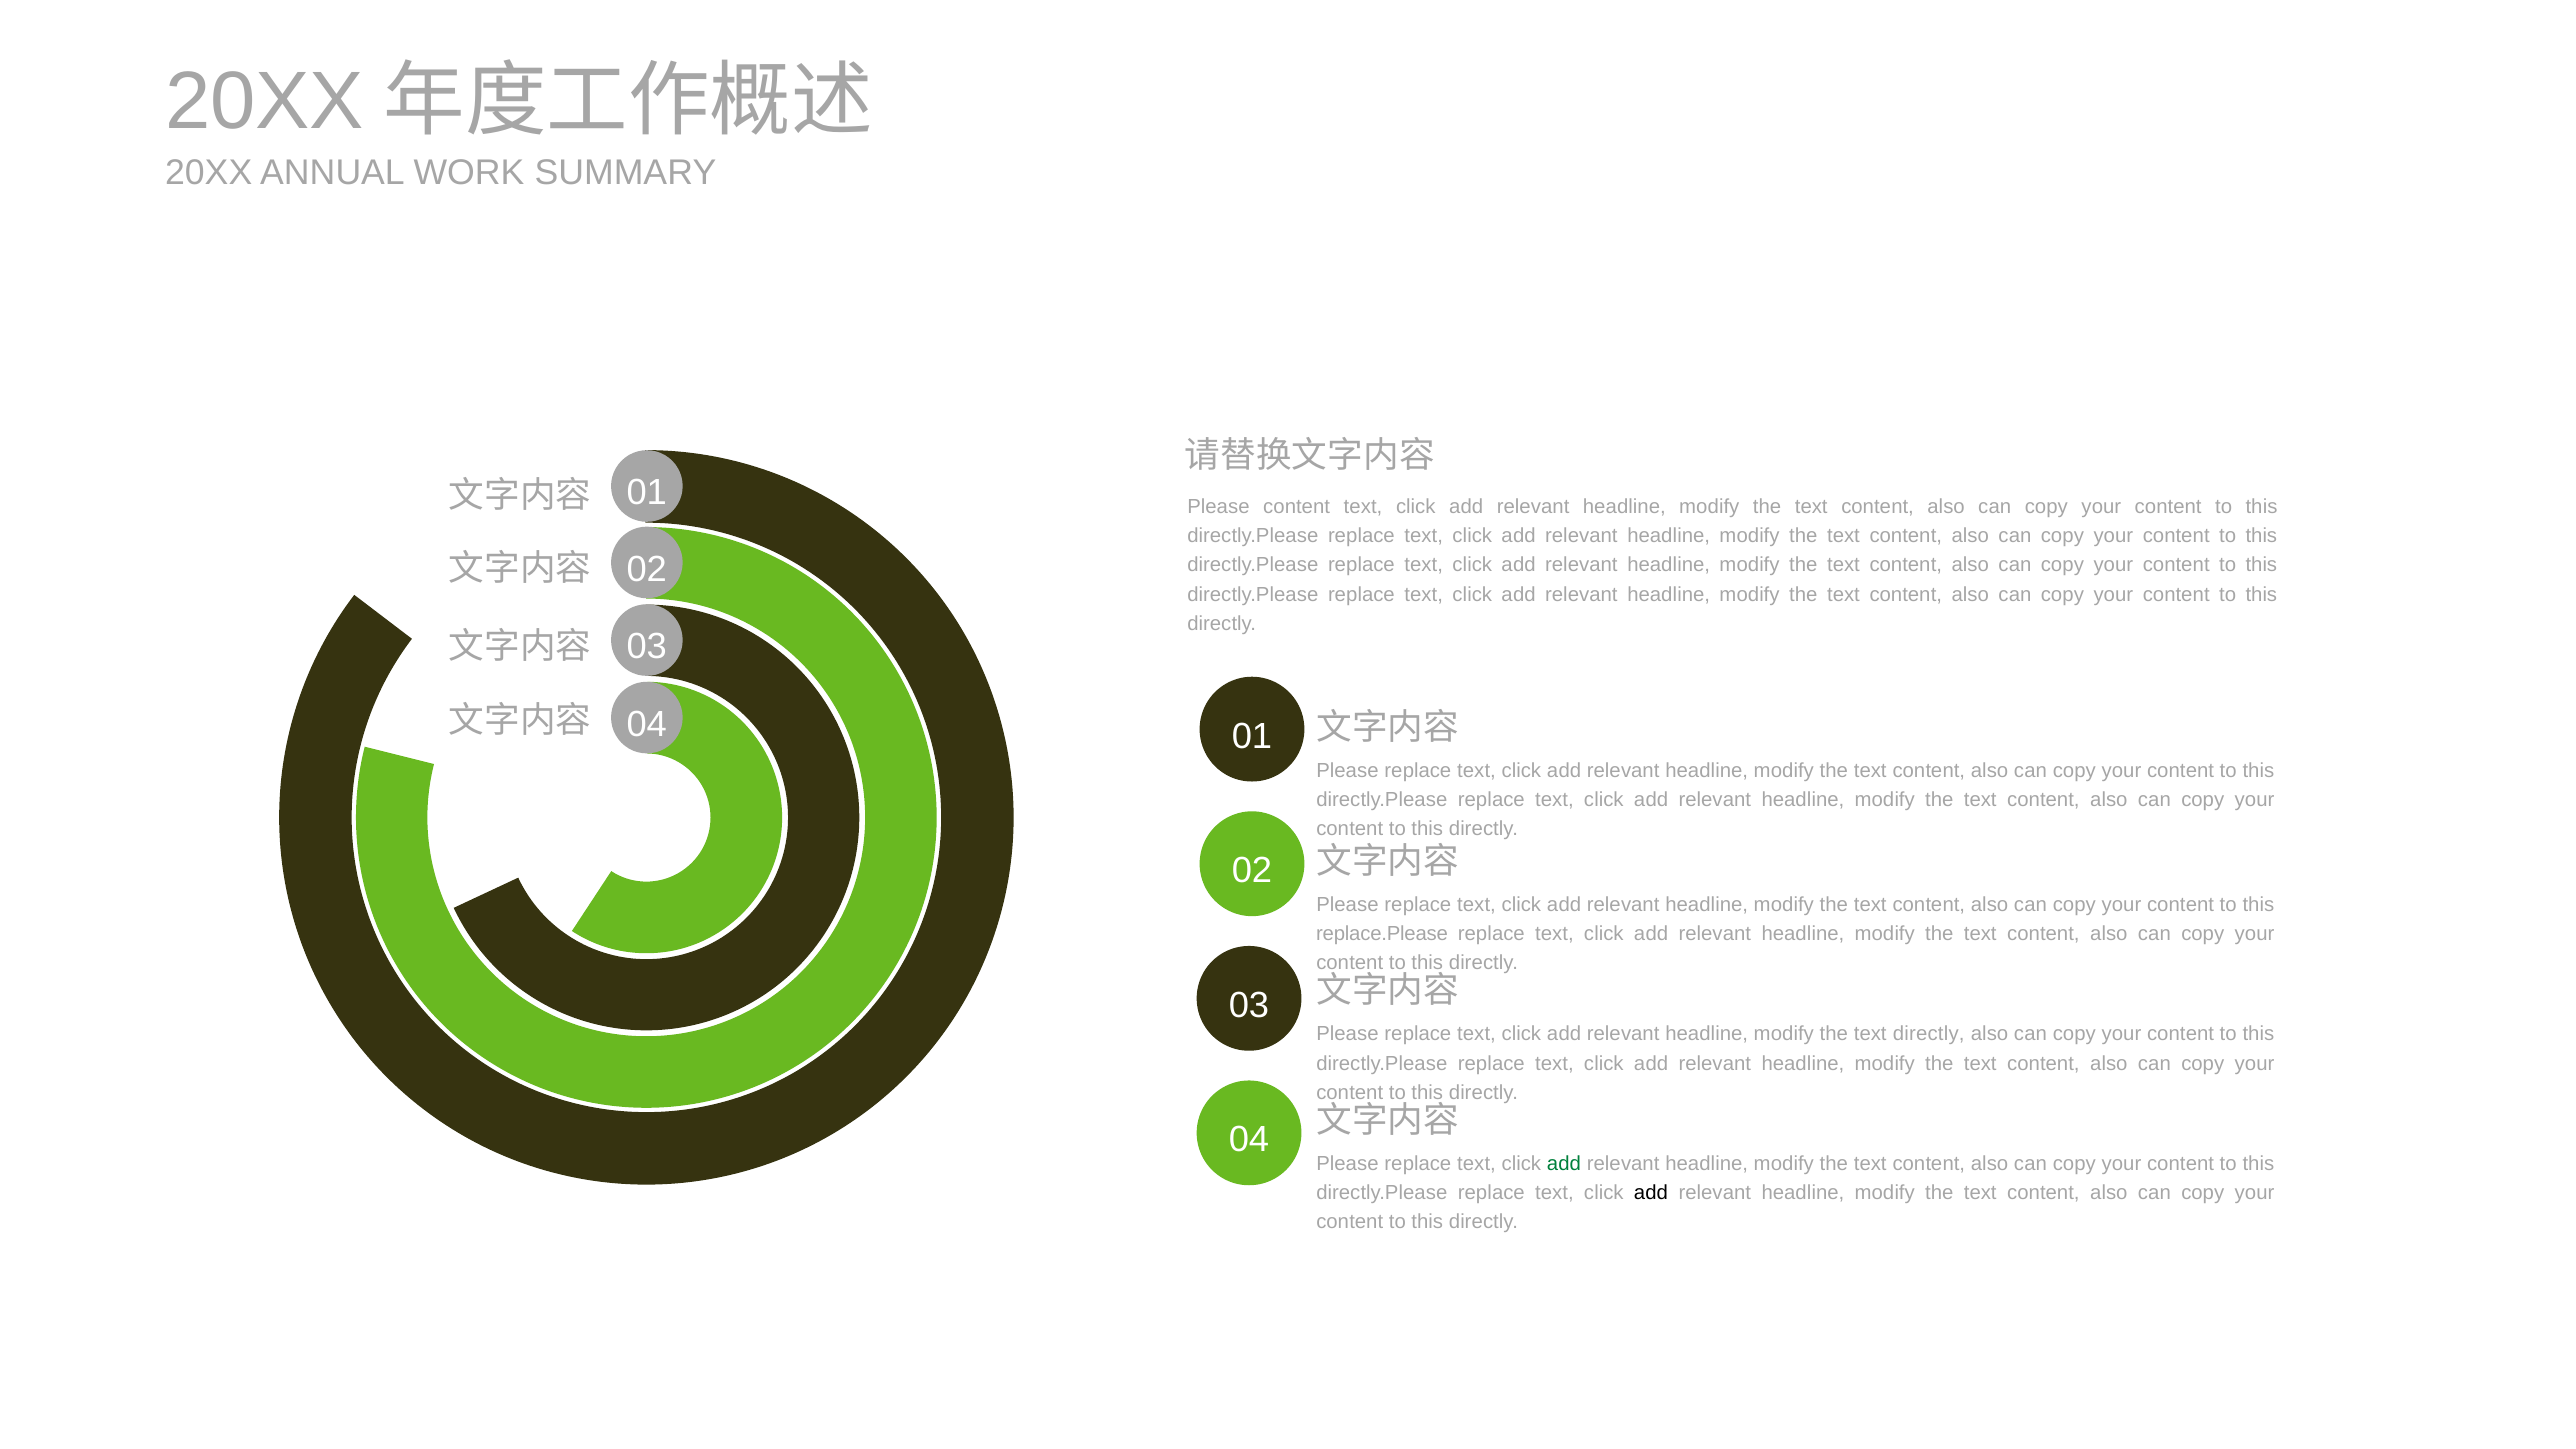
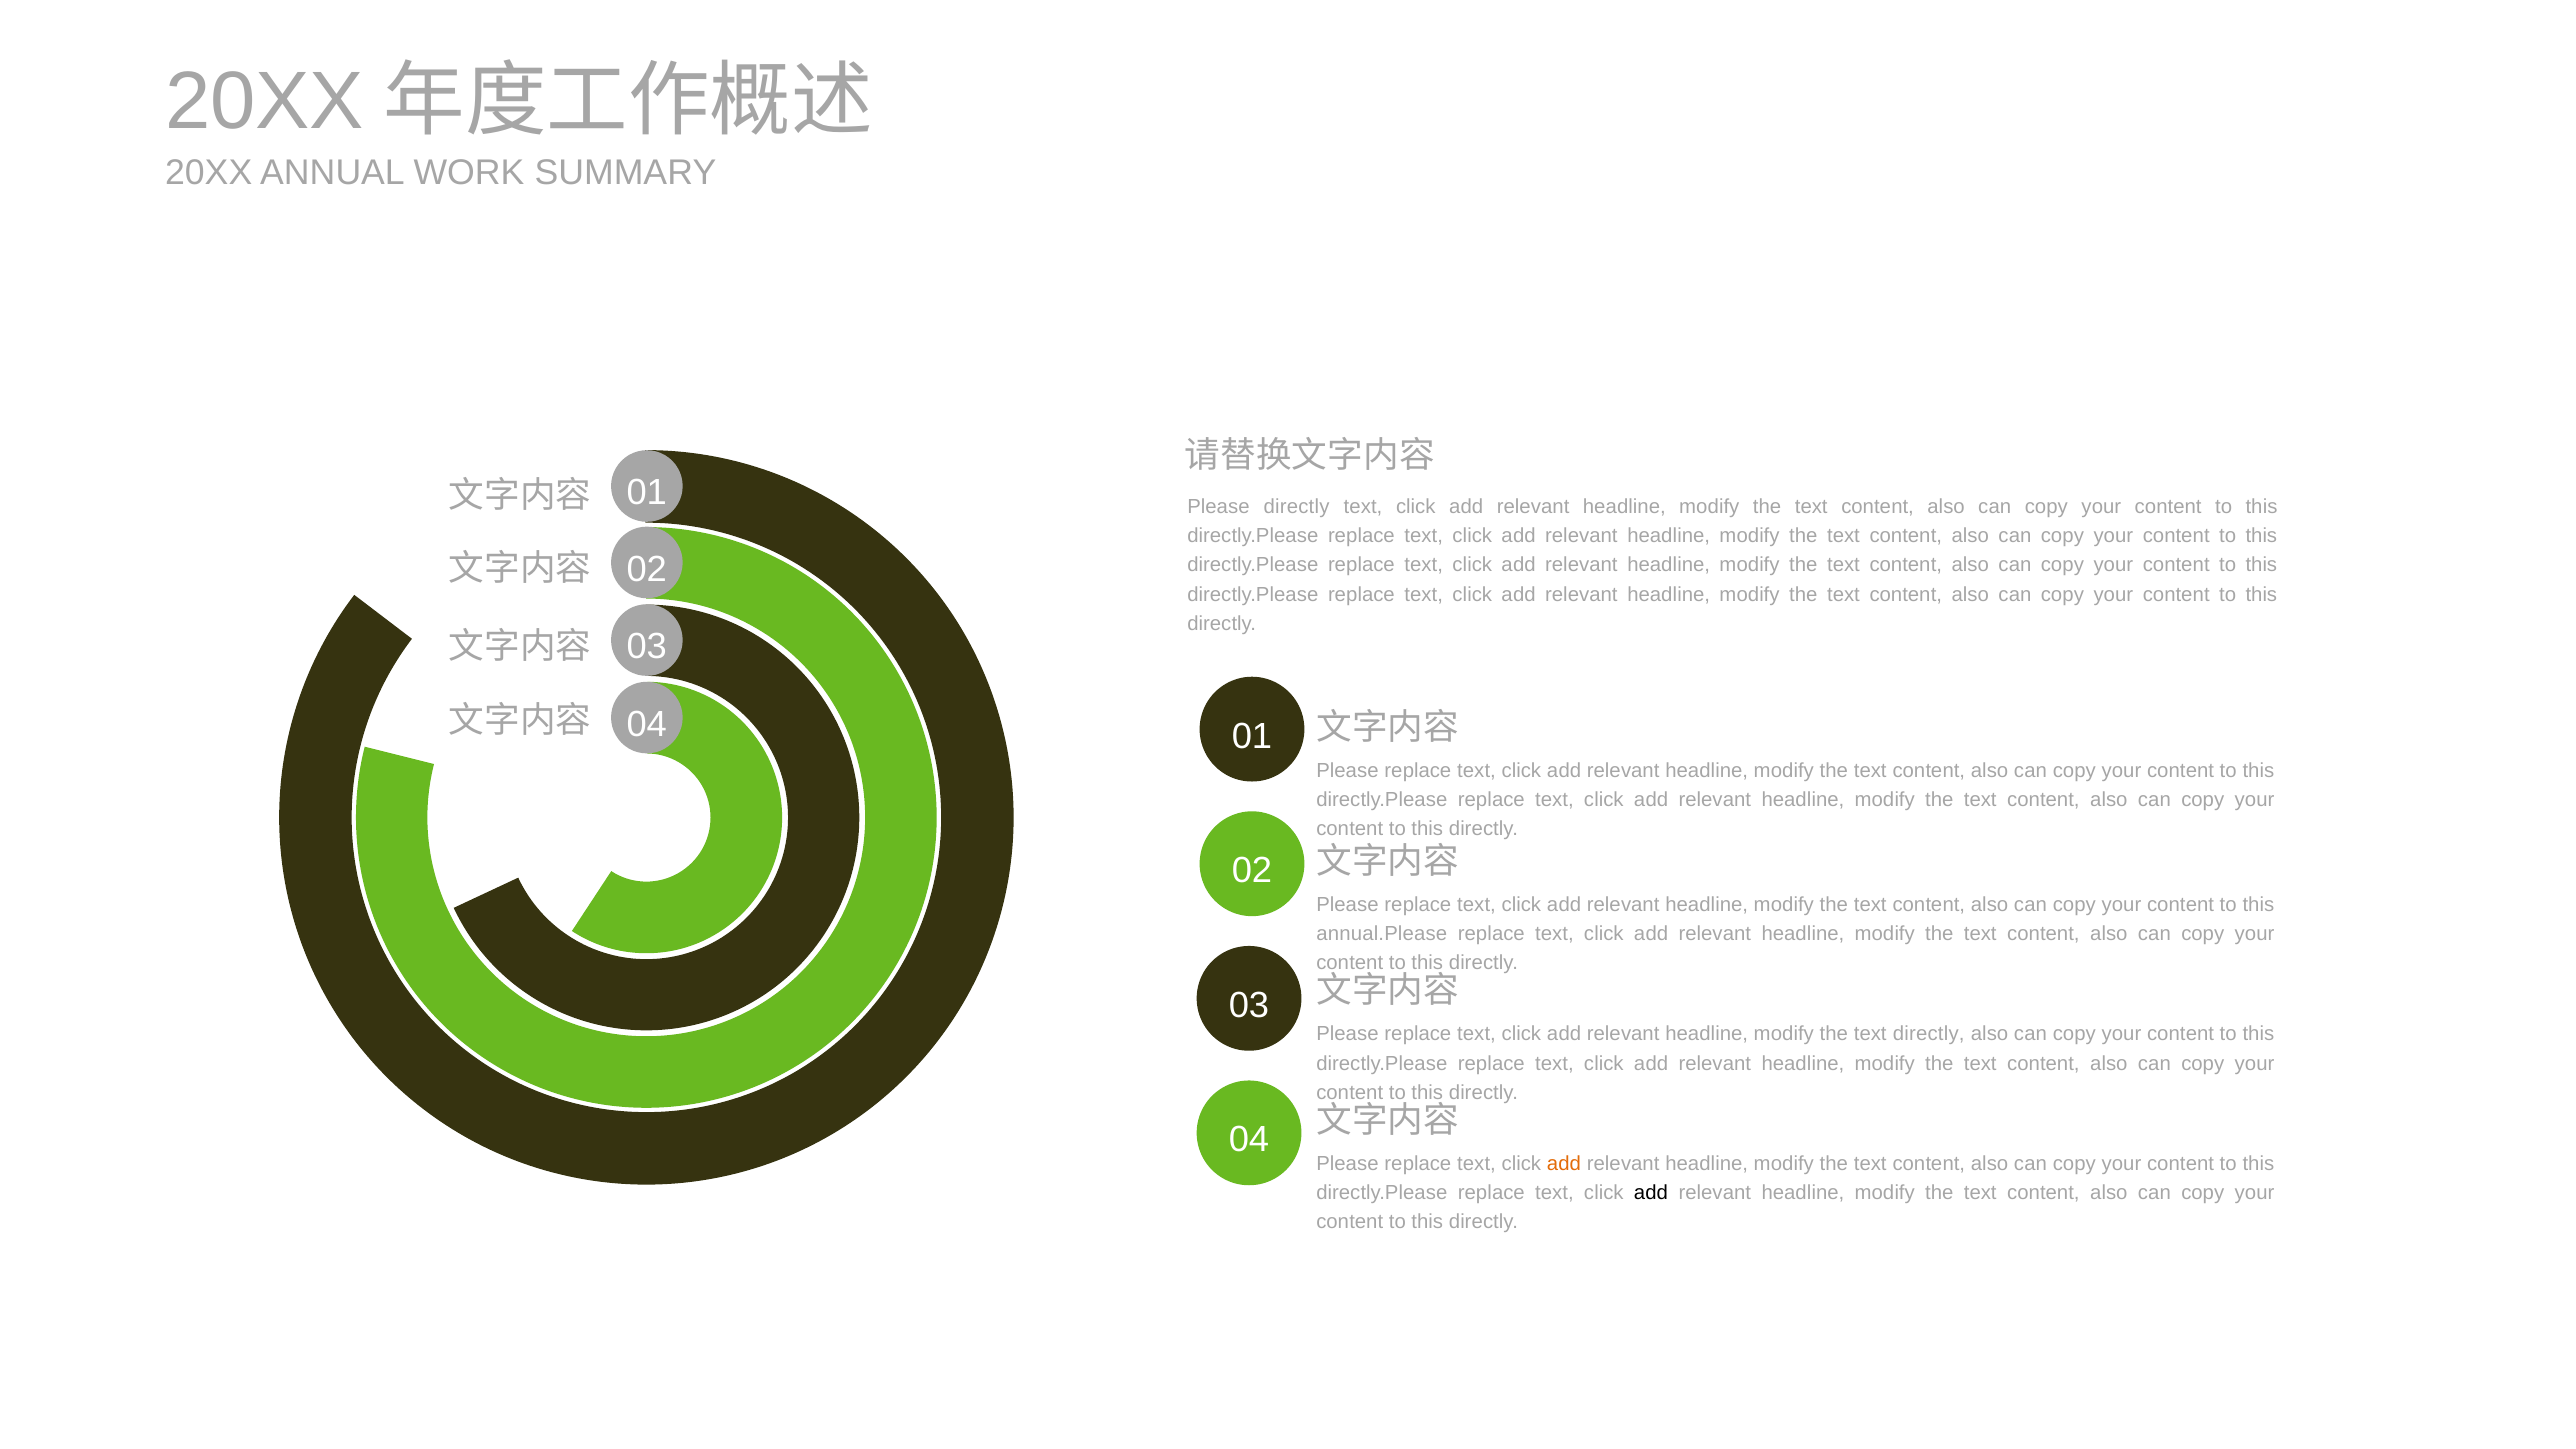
Please content: content -> directly (1297, 507)
replace.Please: replace.Please -> annual.Please (1382, 934)
add colour: green -> orange (1564, 1164)
